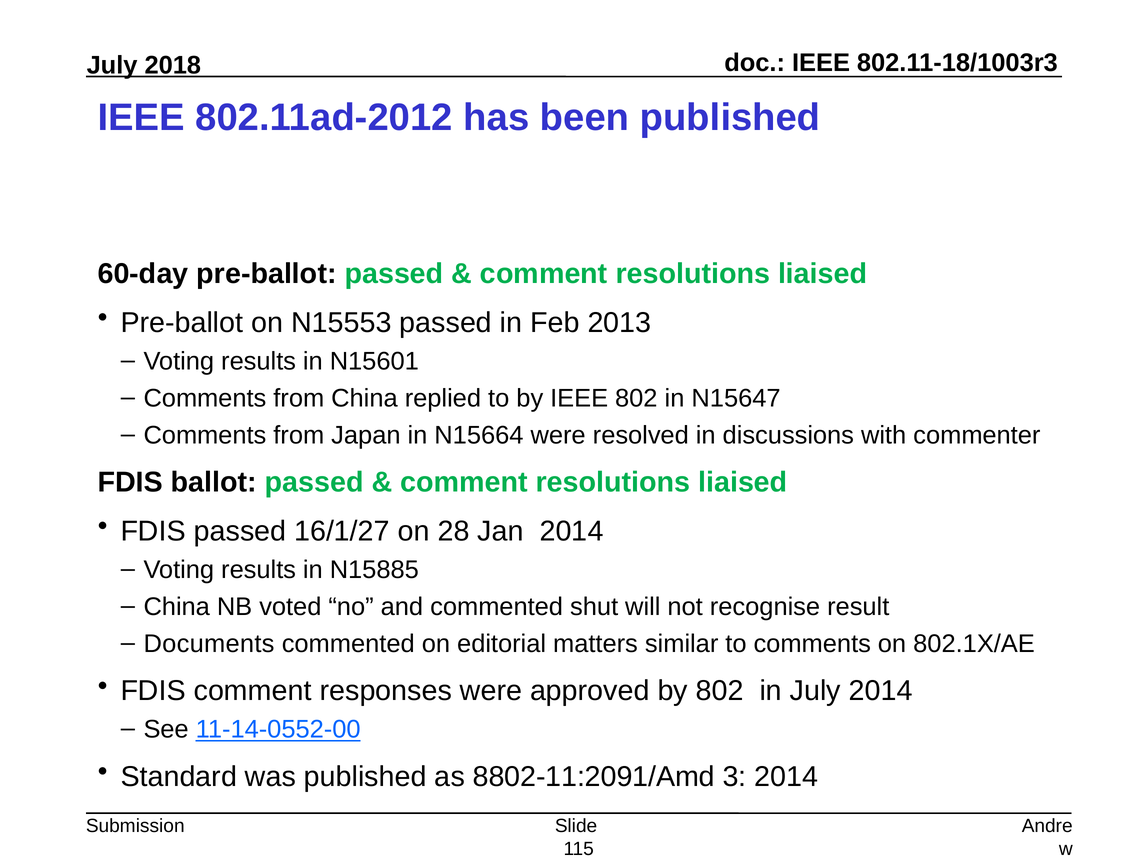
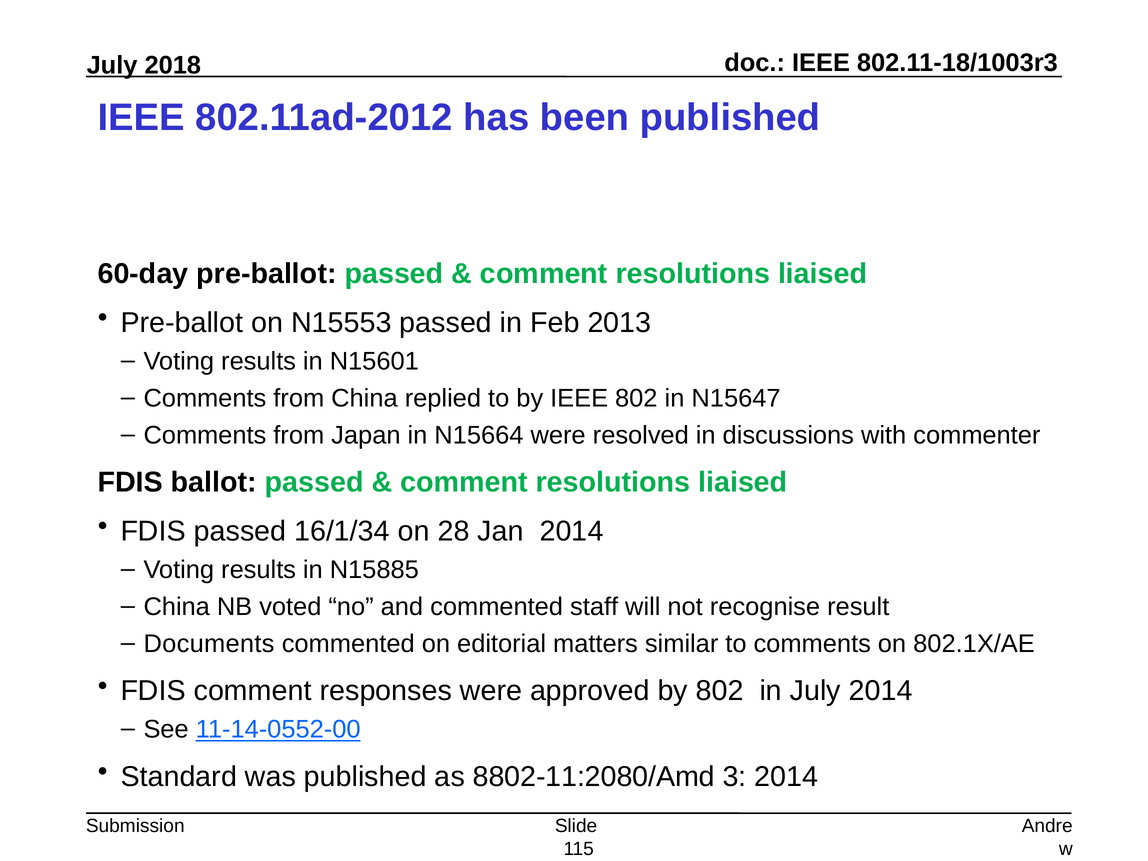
16/1/27: 16/1/27 -> 16/1/34 (342, 531)
shut: shut -> staff (594, 607)
8802-11:2091/Amd: 8802-11:2091/Amd -> 8802-11:2080/Amd (594, 777)
